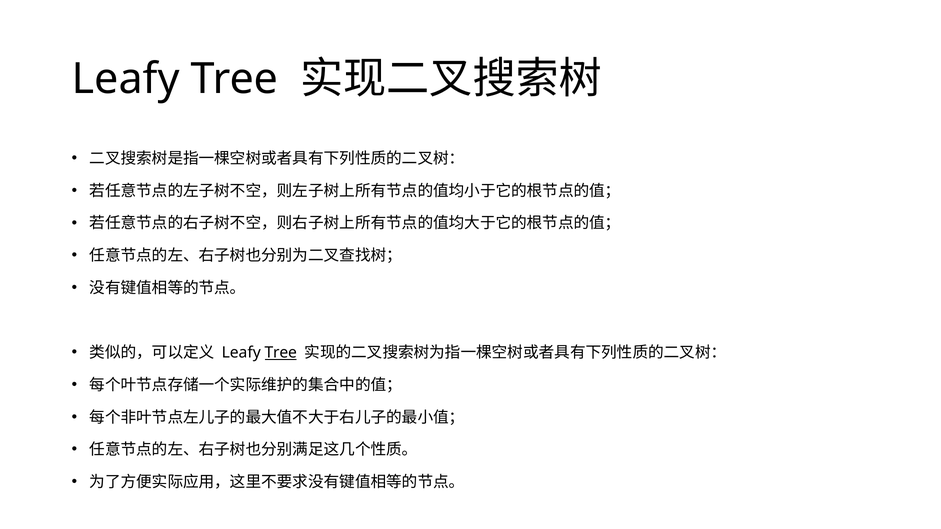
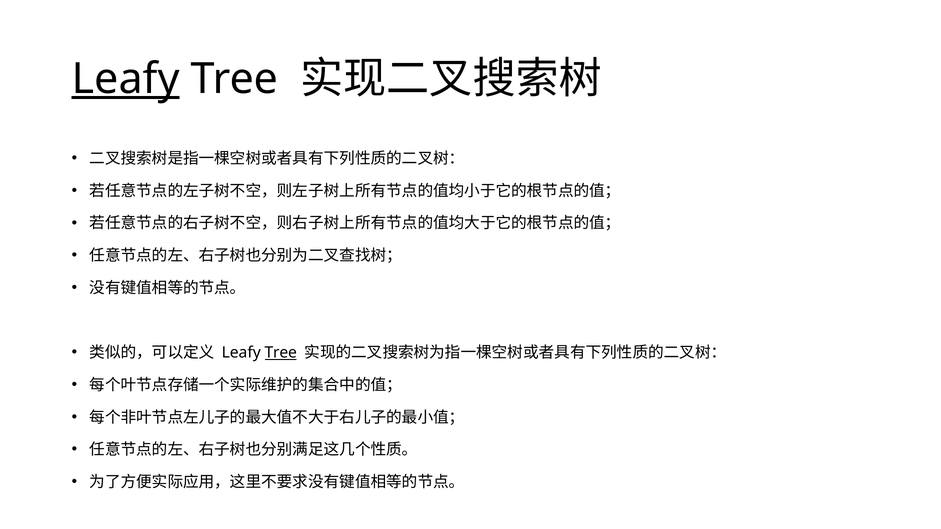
Leafy underline: none -> present (126, 79)
